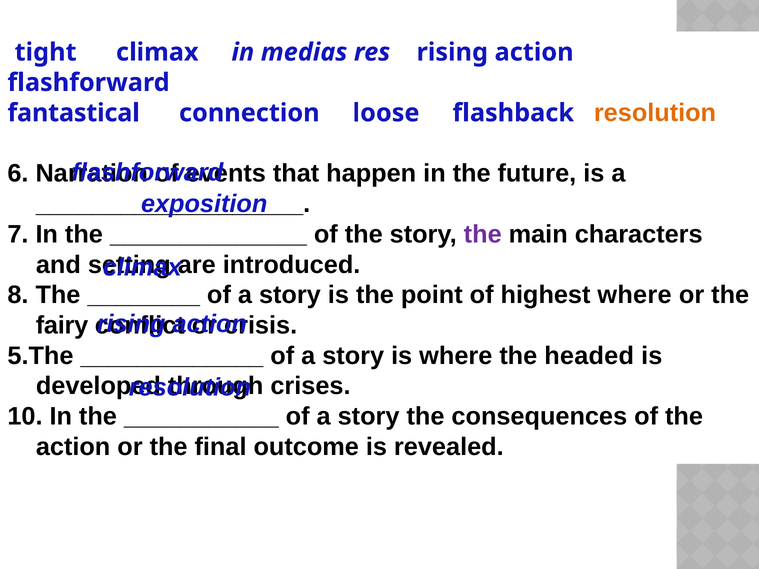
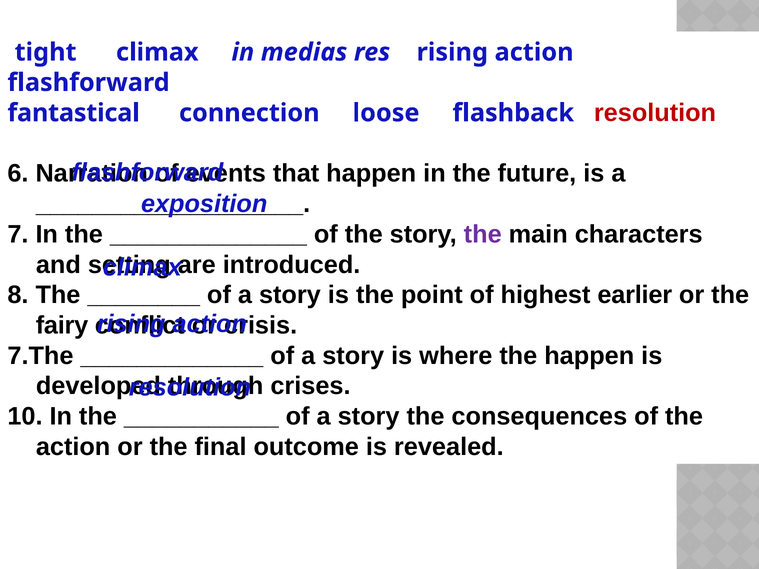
resolution colour: orange -> red (655, 113)
highest where: where -> earlier (635, 295)
5.The: 5.The -> 7.The (40, 356)
the headed: headed -> happen (589, 356)
